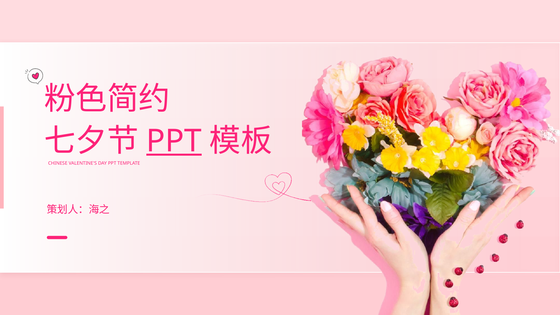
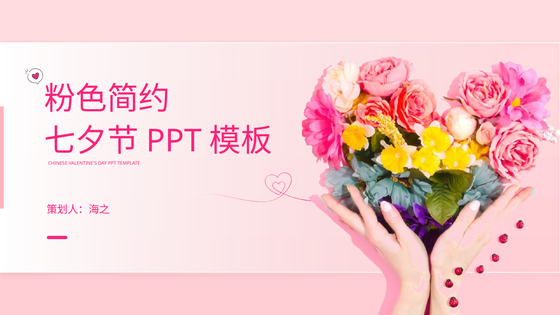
PPT underline: present -> none (174, 141)
